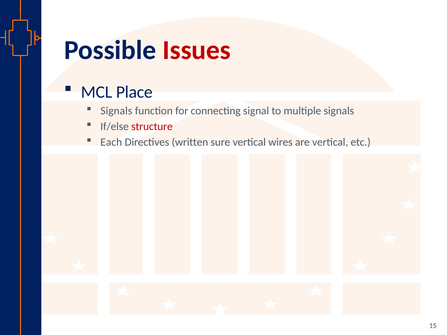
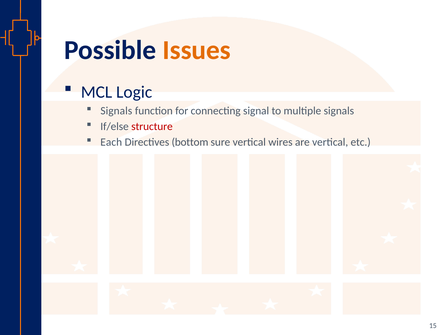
Issues colour: red -> orange (197, 50)
Place: Place -> Logic (134, 92)
written: written -> bottom (190, 142)
